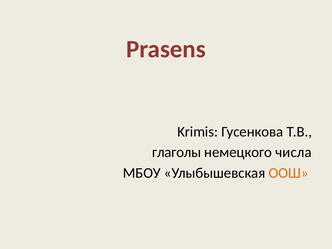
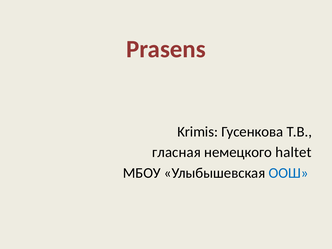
глаголы: глаголы -> гласная (176, 152)
числа: числа -> haltet (293, 152)
ООШ colour: orange -> blue (289, 173)
